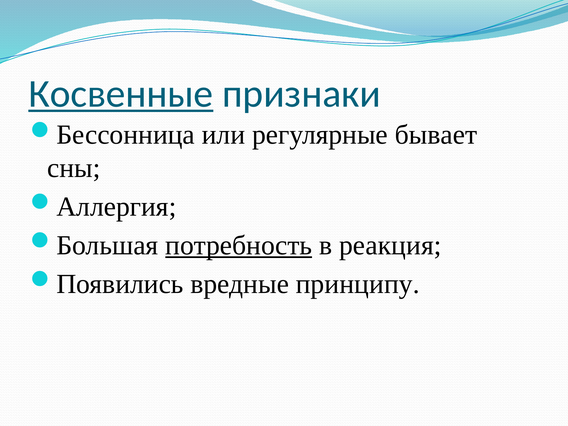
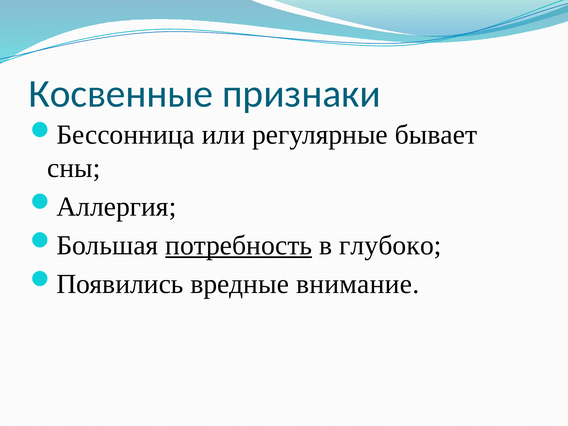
Косвенные underline: present -> none (121, 94)
реакция: реакция -> глубоко (390, 245)
принципу: принципу -> внимание (358, 284)
